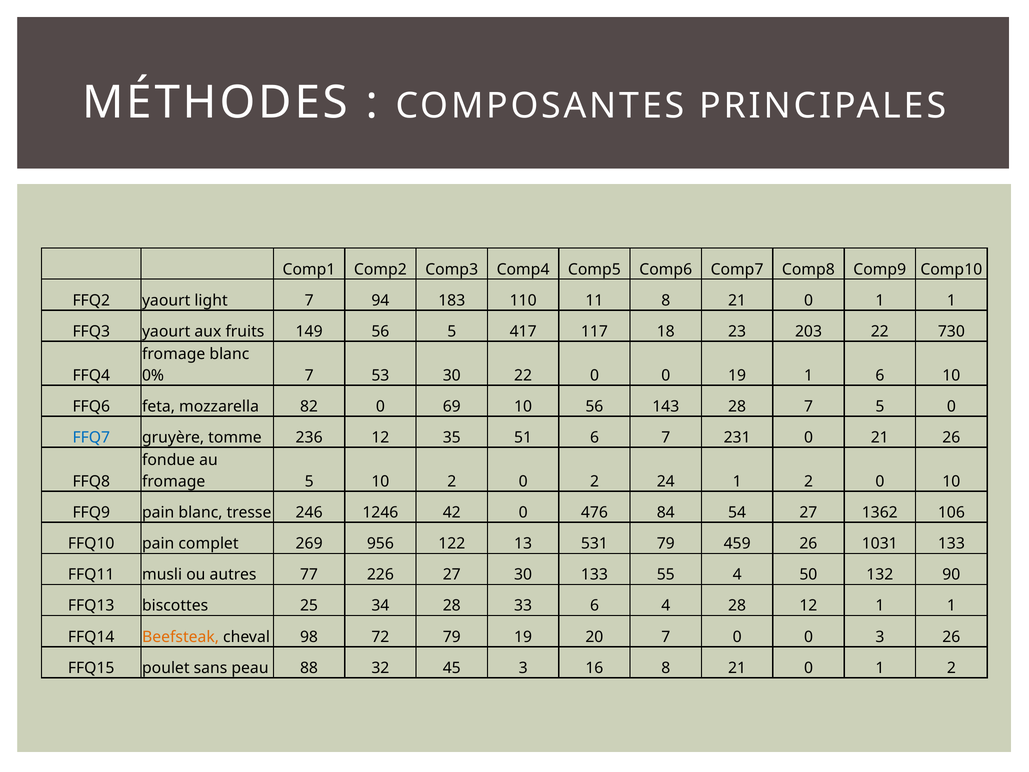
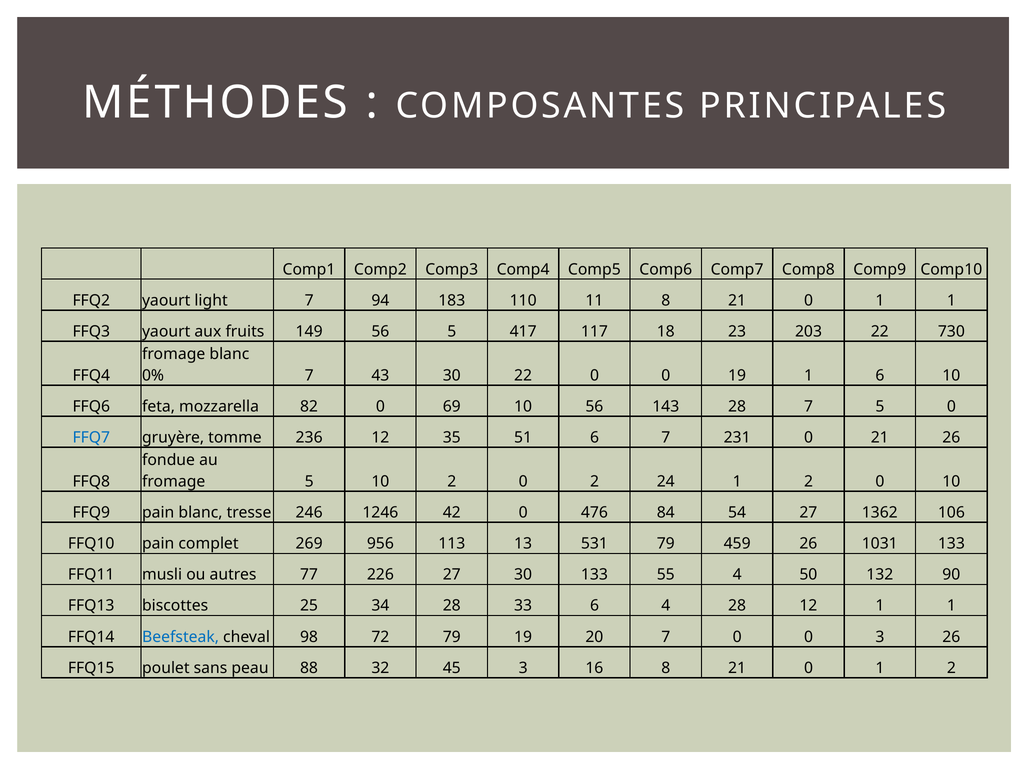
53: 53 -> 43 (380, 375)
122: 122 -> 113 (452, 543)
Beefsteak colour: orange -> blue (181, 637)
